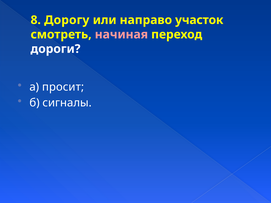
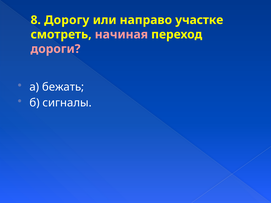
участок: участок -> участке (199, 20)
дороги colour: white -> pink (56, 49)
просит: просит -> бежать (63, 87)
